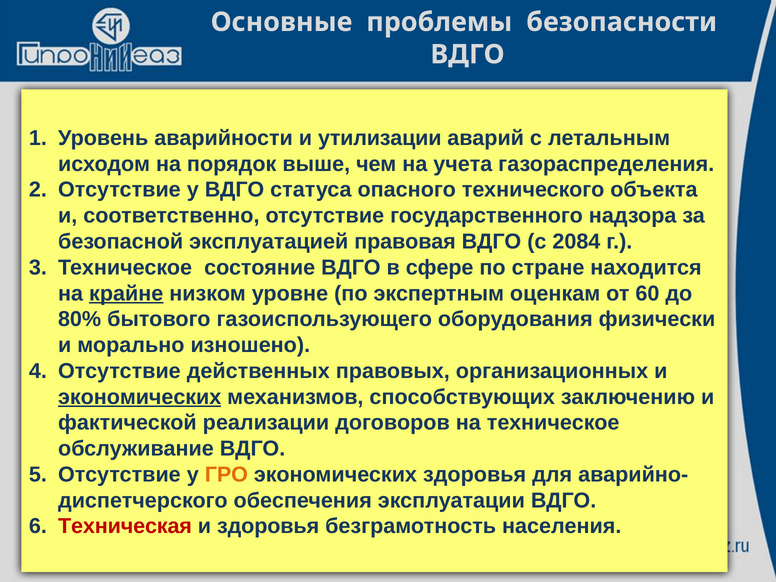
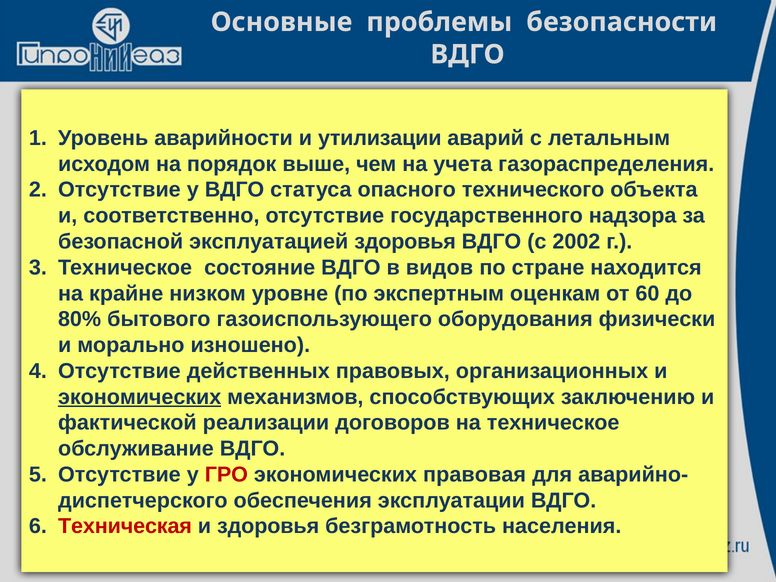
эксплуатацией правовая: правовая -> здоровья (405, 242)
2084: 2084 -> 2002 (576, 242)
сфере: сфере -> видов (440, 268)
крайне underline: present -> none (126, 293)
ГРО colour: orange -> red (226, 475)
экономических здоровья: здоровья -> правовая (475, 475)
